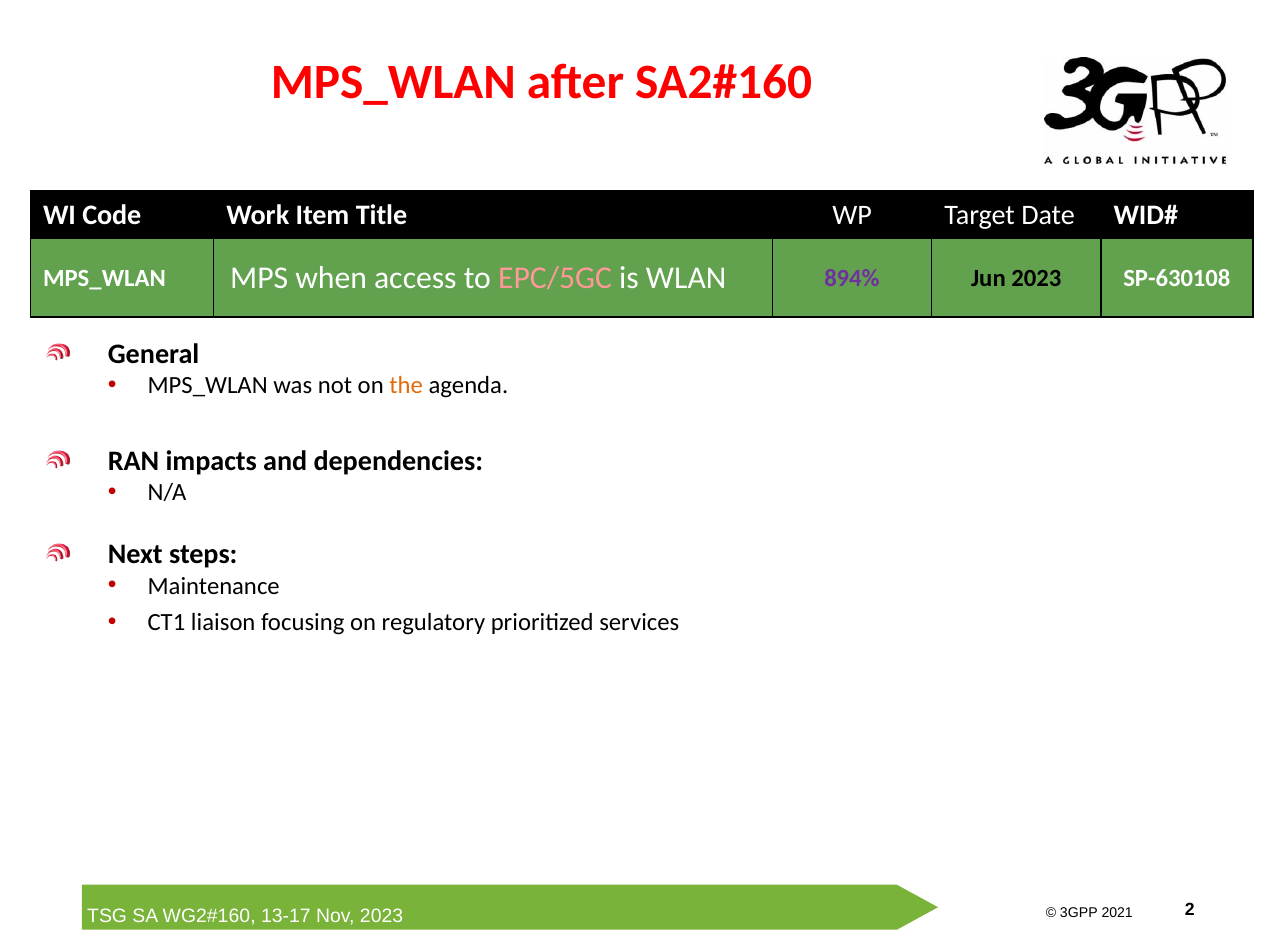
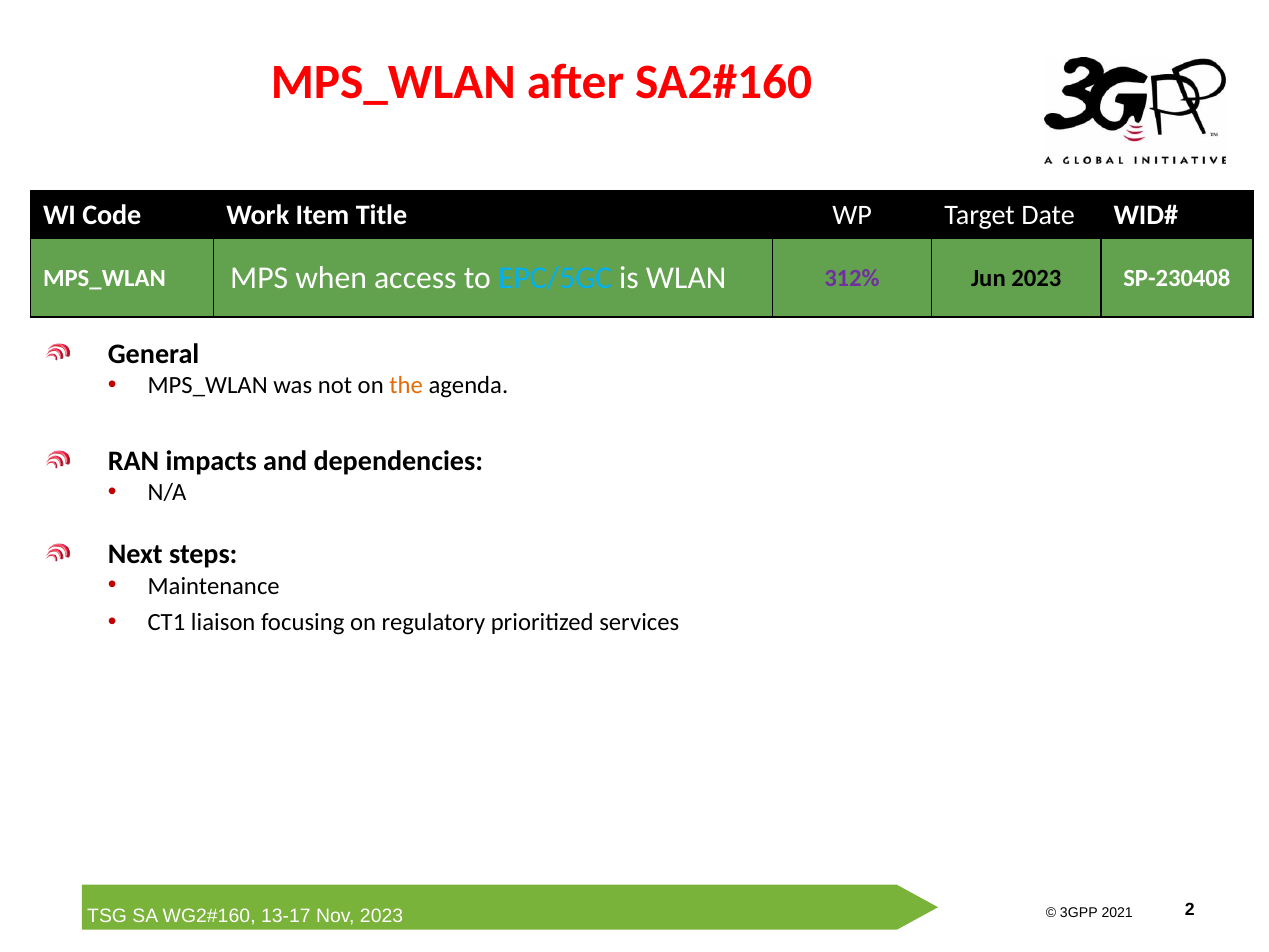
EPC/5GC colour: pink -> light blue (555, 278)
894%: 894% -> 312% (852, 278)
SP-630108: SP-630108 -> SP-230408 (1177, 278)
